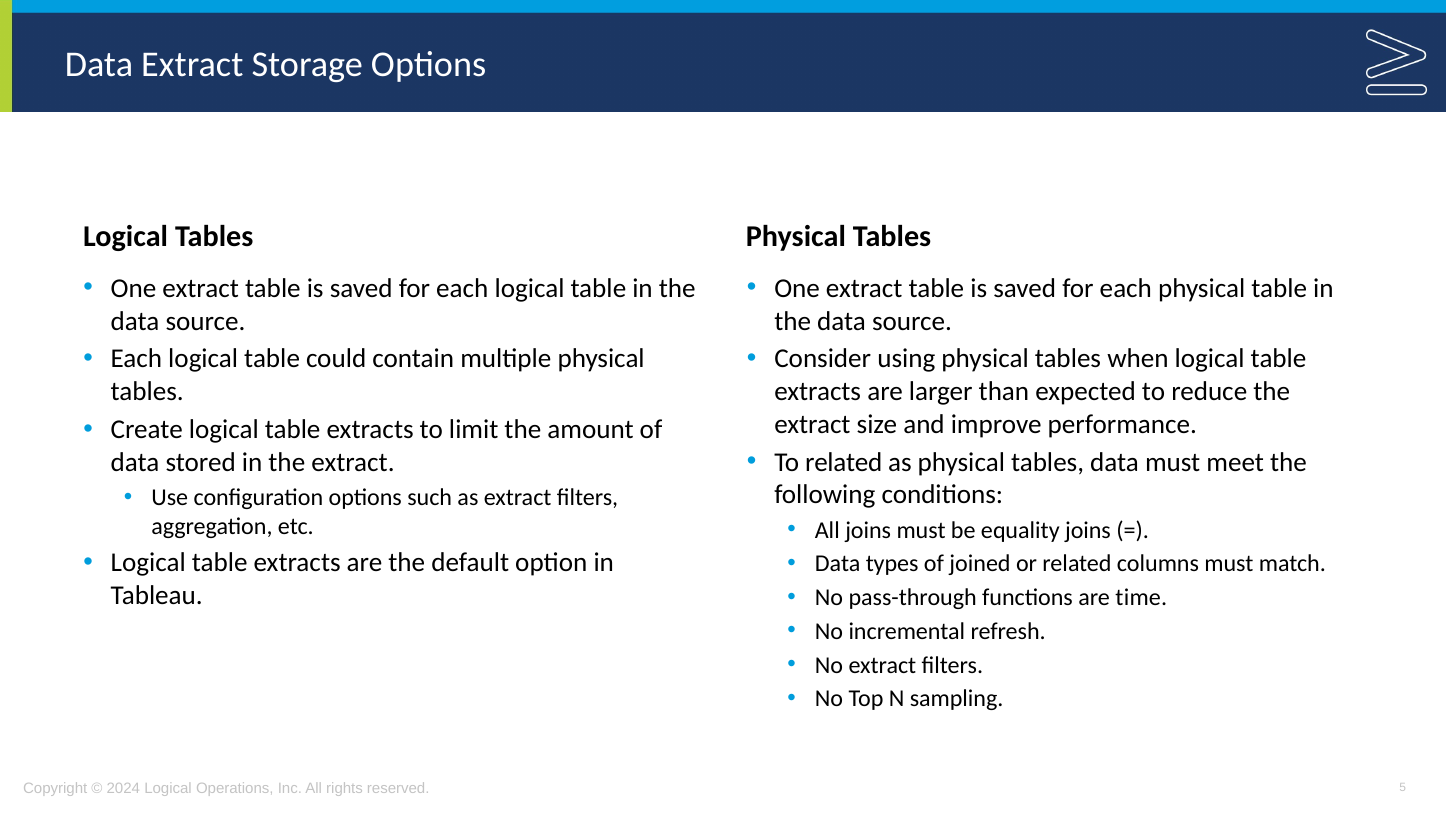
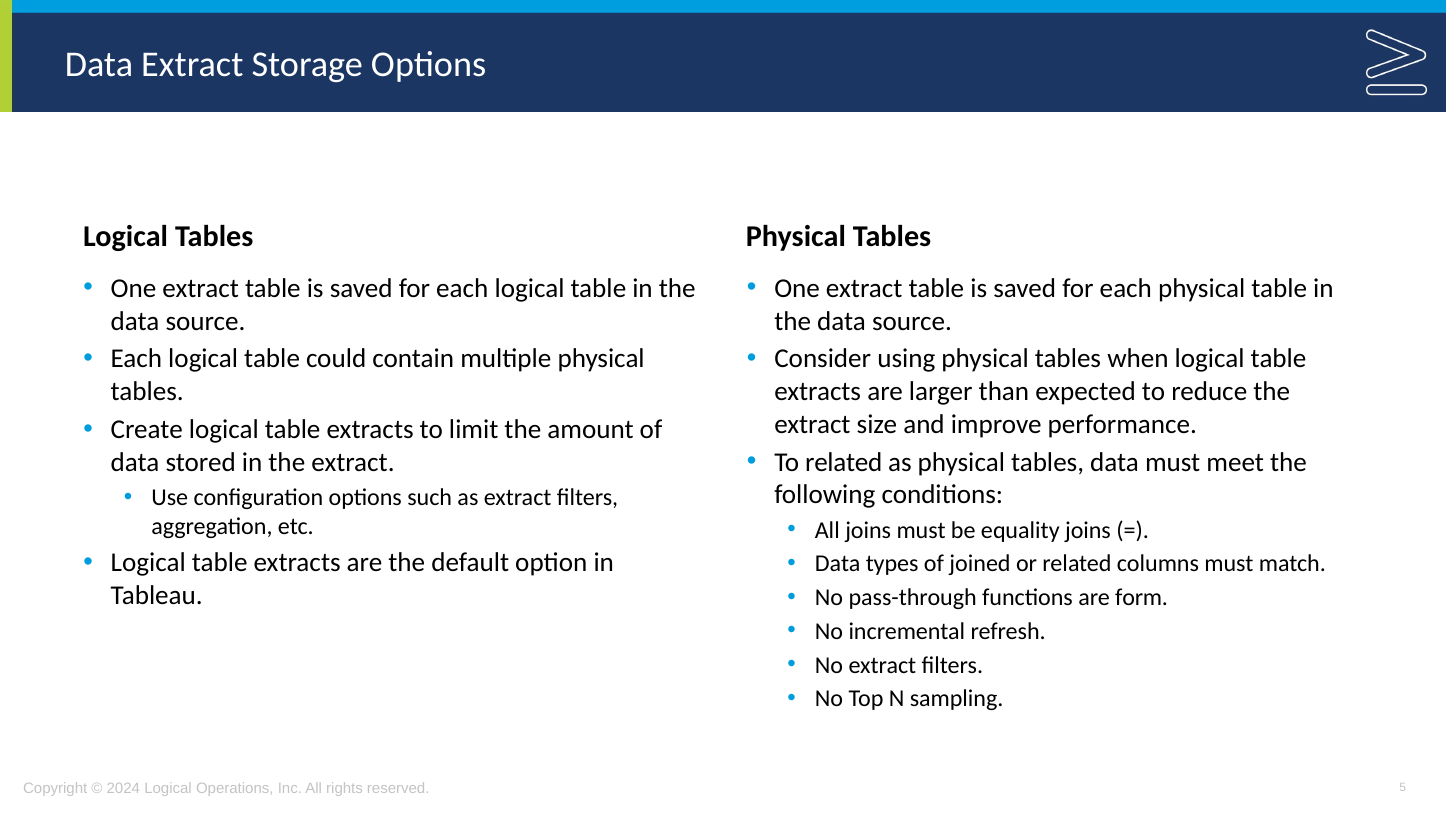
time: time -> form (1142, 598)
